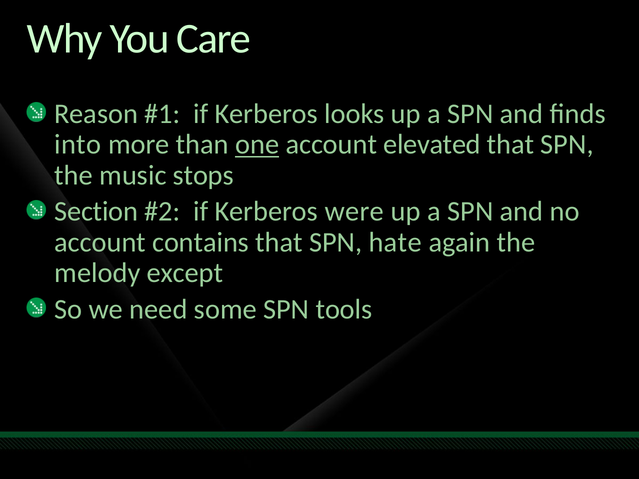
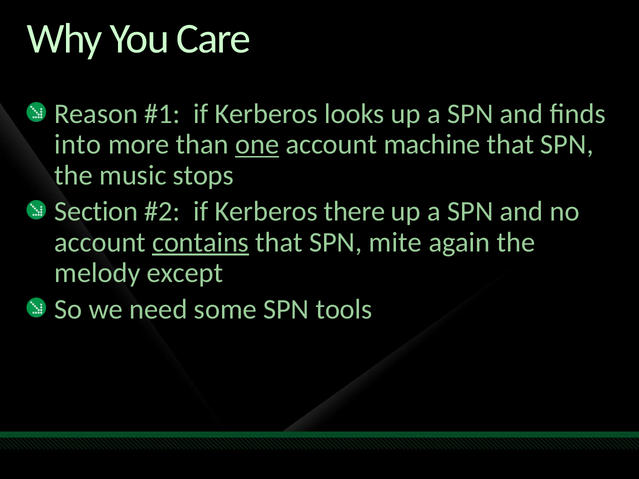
elevated: elevated -> machine (432, 145)
were: were -> there (355, 212)
contains underline: none -> present (201, 242)
hate: hate -> mite (395, 242)
